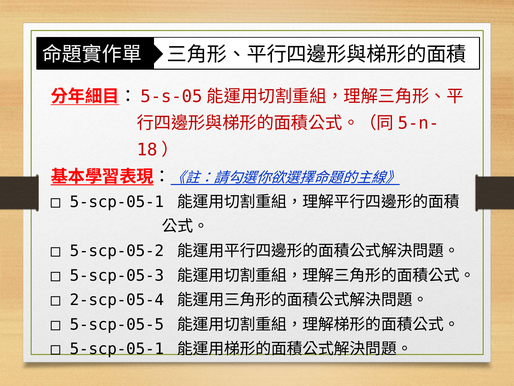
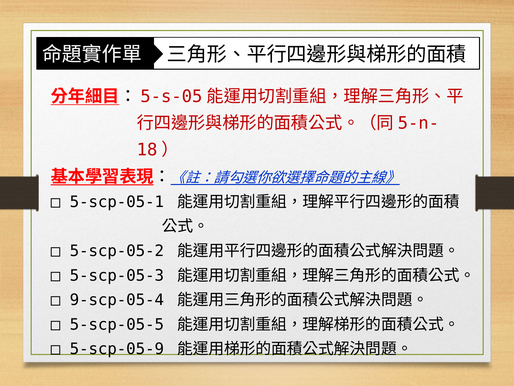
2-scp-05-4: 2-scp-05-4 -> 9-scp-05-4 (117, 300)
5-scp-05-1: 5-scp-05-1 -> 5-scp-05-9 (117, 349)
